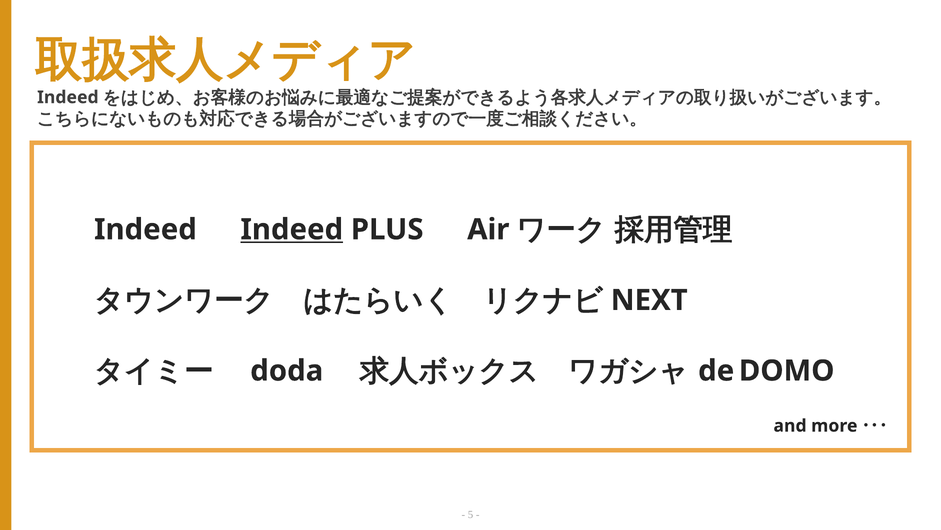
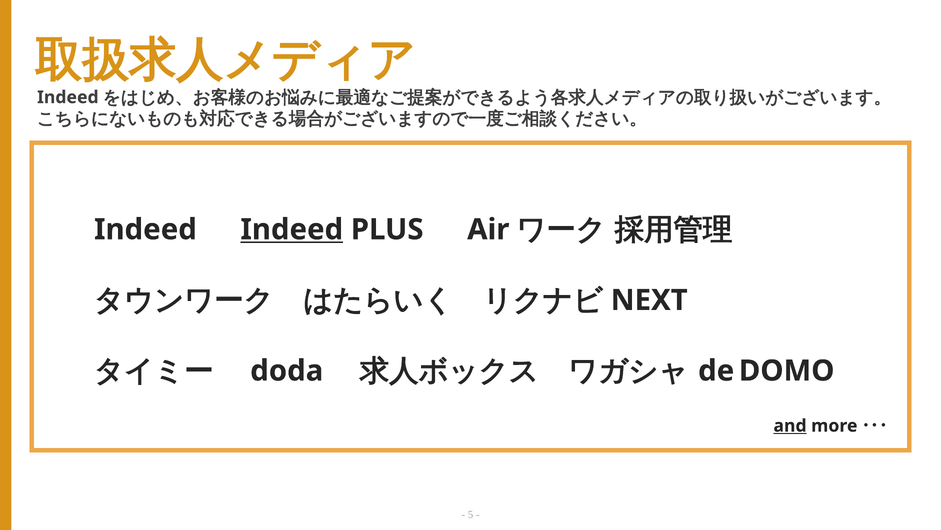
and underline: none -> present (790, 425)
